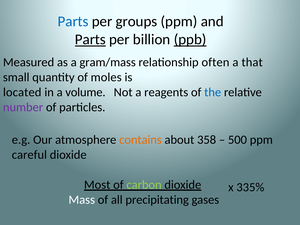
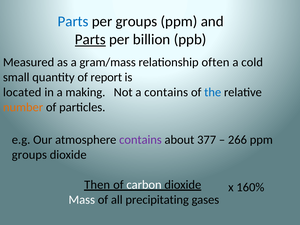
ppb underline: present -> none (190, 40)
that: that -> cold (252, 62)
moles: moles -> report (106, 77)
volume: volume -> making (85, 92)
a reagents: reagents -> contains (166, 92)
number colour: purple -> orange (23, 107)
contains colour: orange -> purple (140, 140)
358: 358 -> 377 (207, 140)
500: 500 -> 266 (237, 140)
careful: careful -> groups (29, 155)
Most: Most -> Then (97, 185)
carbon colour: light green -> white (144, 185)
335%: 335% -> 160% (250, 187)
